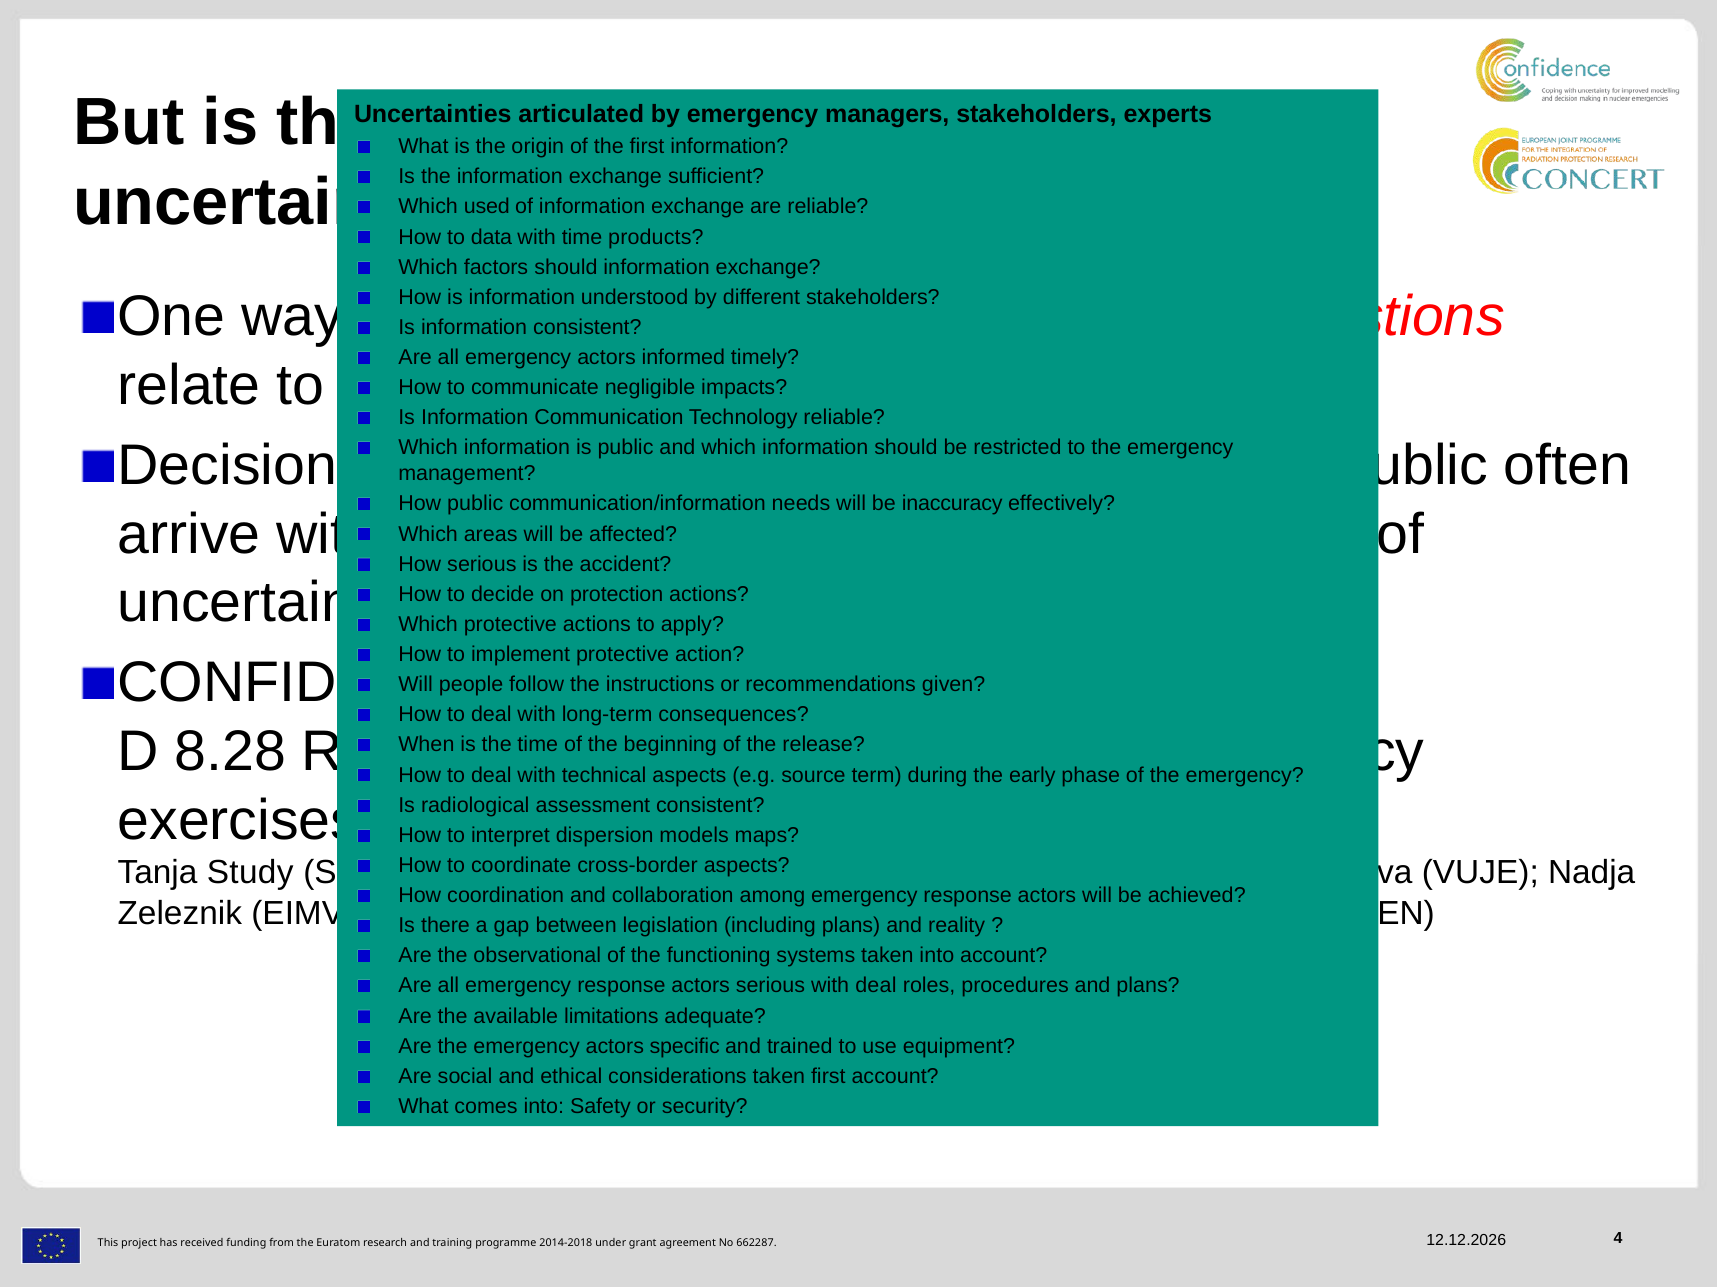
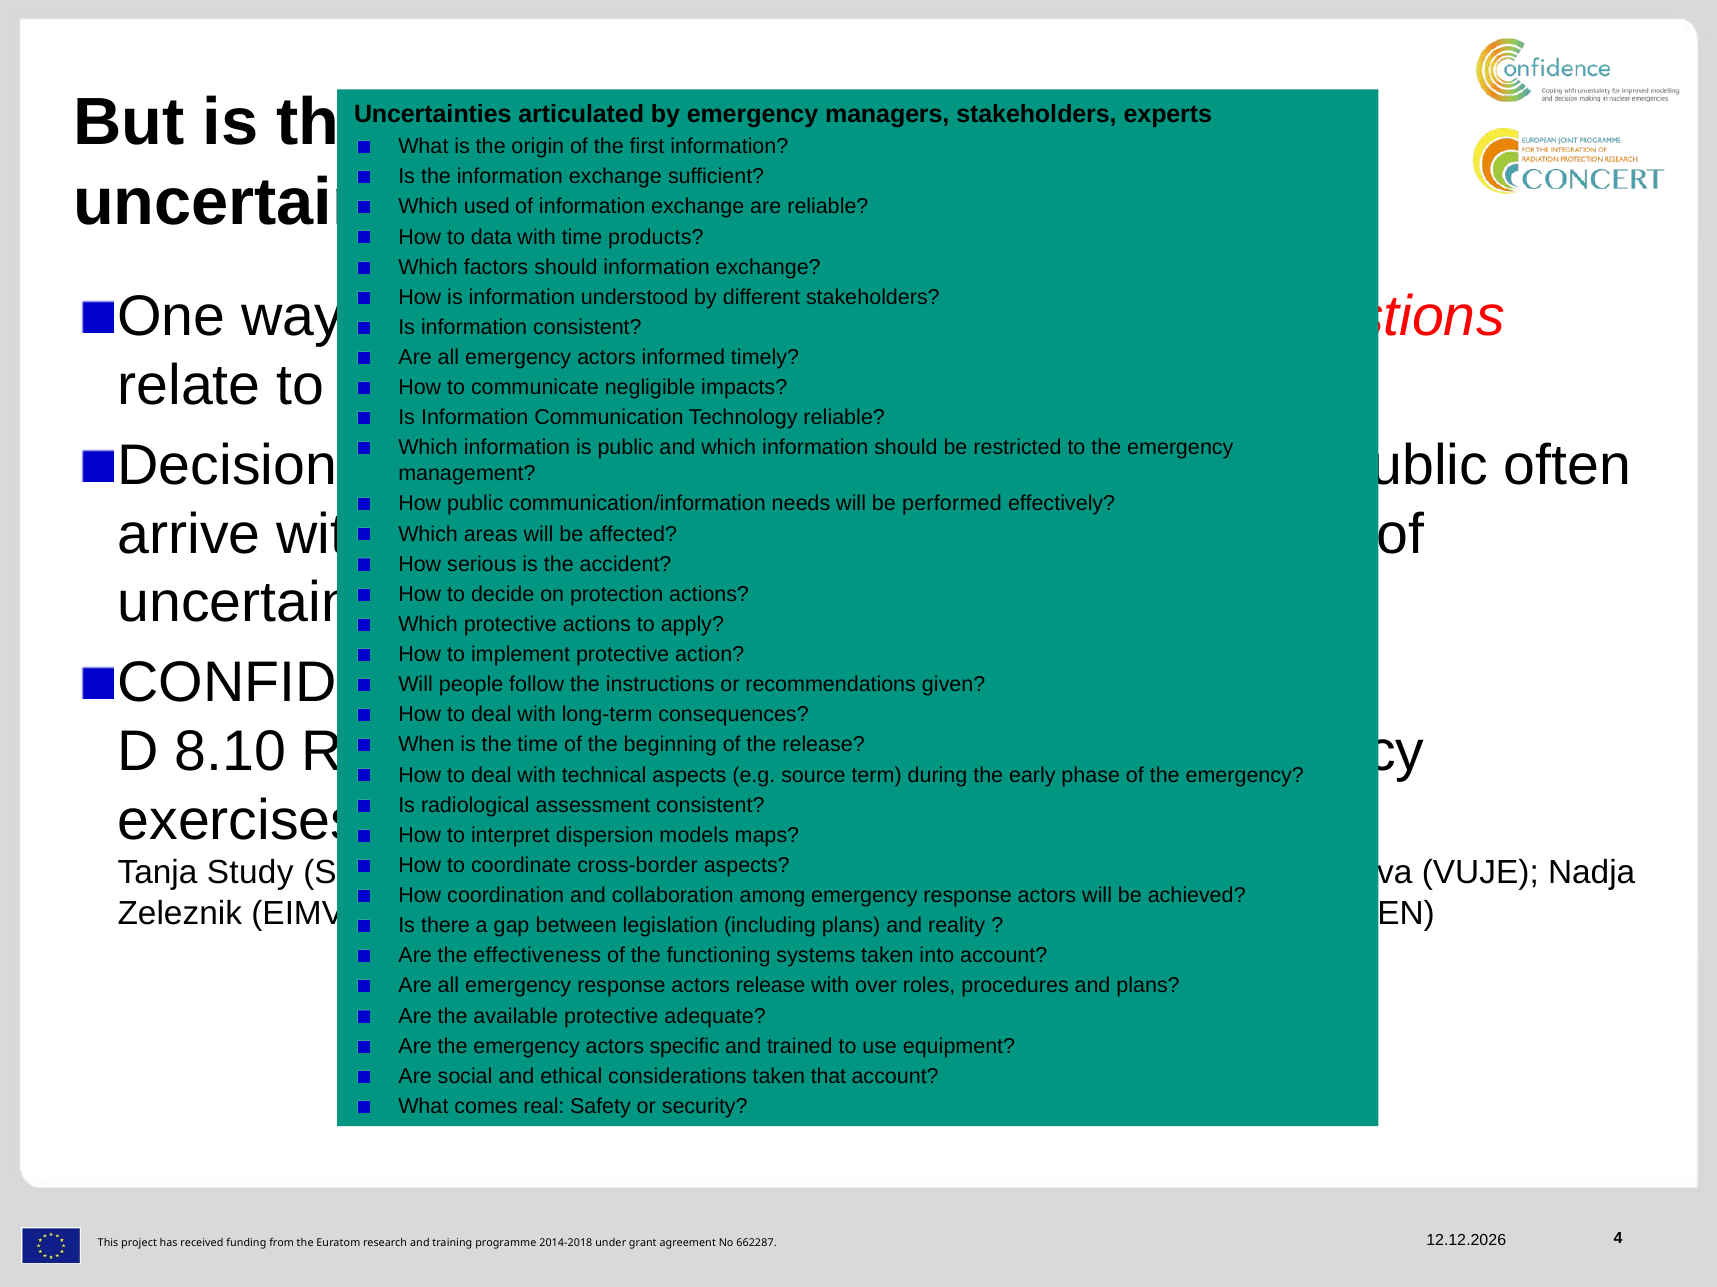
inaccuracy: inaccuracy -> performed (952, 504)
8.28: 8.28 -> 8.10 (230, 752)
the observational: observational -> effectiveness (537, 956)
actors serious: serious -> release (771, 986)
with deal: deal -> over (876, 986)
available limitations: limitations -> protective (611, 1017)
taken first: first -> that (828, 1077)
comes into: into -> real (544, 1107)
